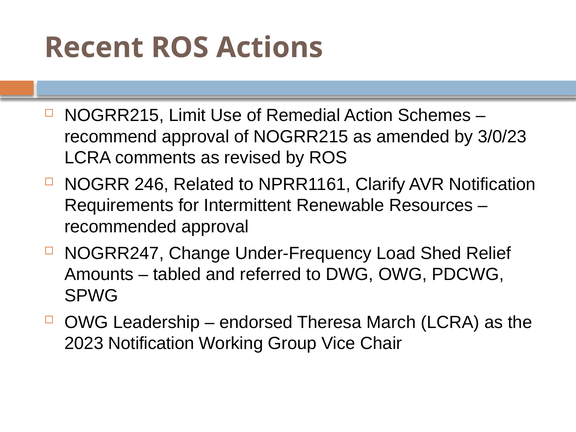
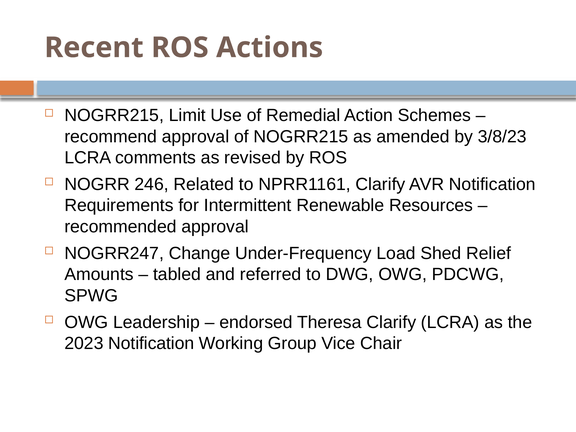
3/0/23: 3/0/23 -> 3/8/23 (502, 137)
Theresa March: March -> Clarify (391, 322)
